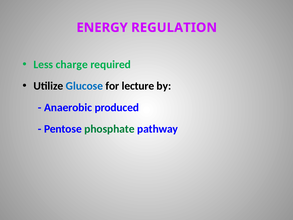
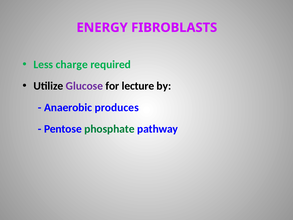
REGULATION: REGULATION -> FIBROBLASTS (174, 28)
Glucose colour: blue -> purple (84, 86)
produced: produced -> produces (117, 107)
